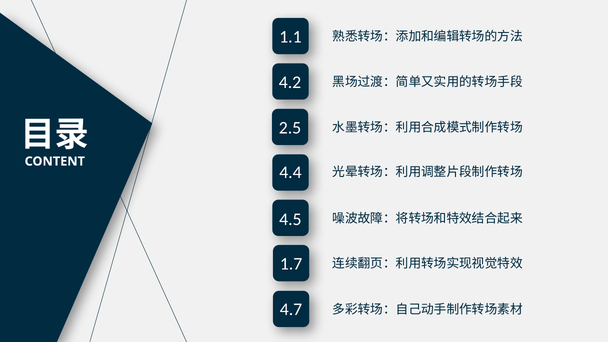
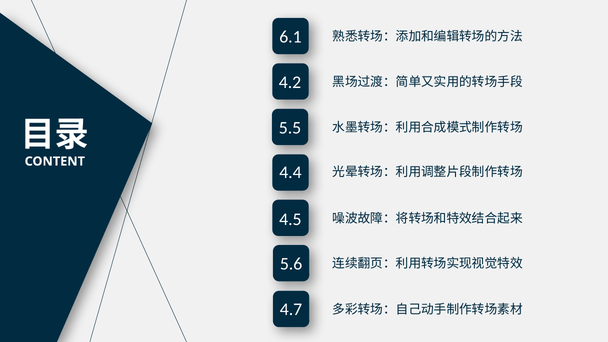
1.1: 1.1 -> 6.1 (290, 37)
2.5: 2.5 -> 5.5 (290, 128)
1.7: 1.7 -> 5.6 (291, 264)
